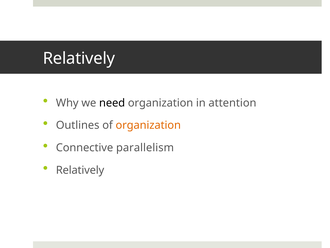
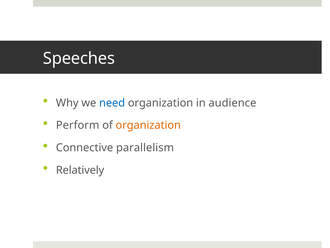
Relatively: Relatively -> Speeches (79, 58)
need colour: black -> blue (112, 103)
attention: attention -> audience (232, 103)
Outlines: Outlines -> Perform (78, 125)
